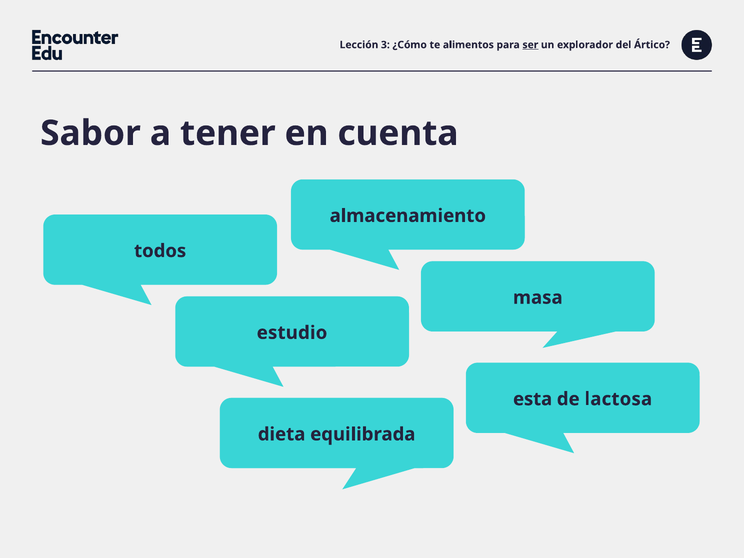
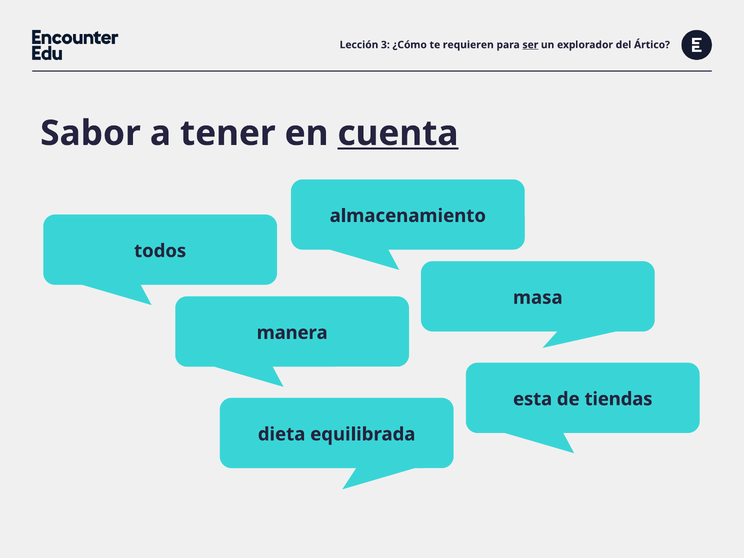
alimentos: alimentos -> requieren (468, 45)
cuenta underline: none -> present (398, 133)
estudio: estudio -> manera (292, 333)
lactosa: lactosa -> tiendas (619, 399)
